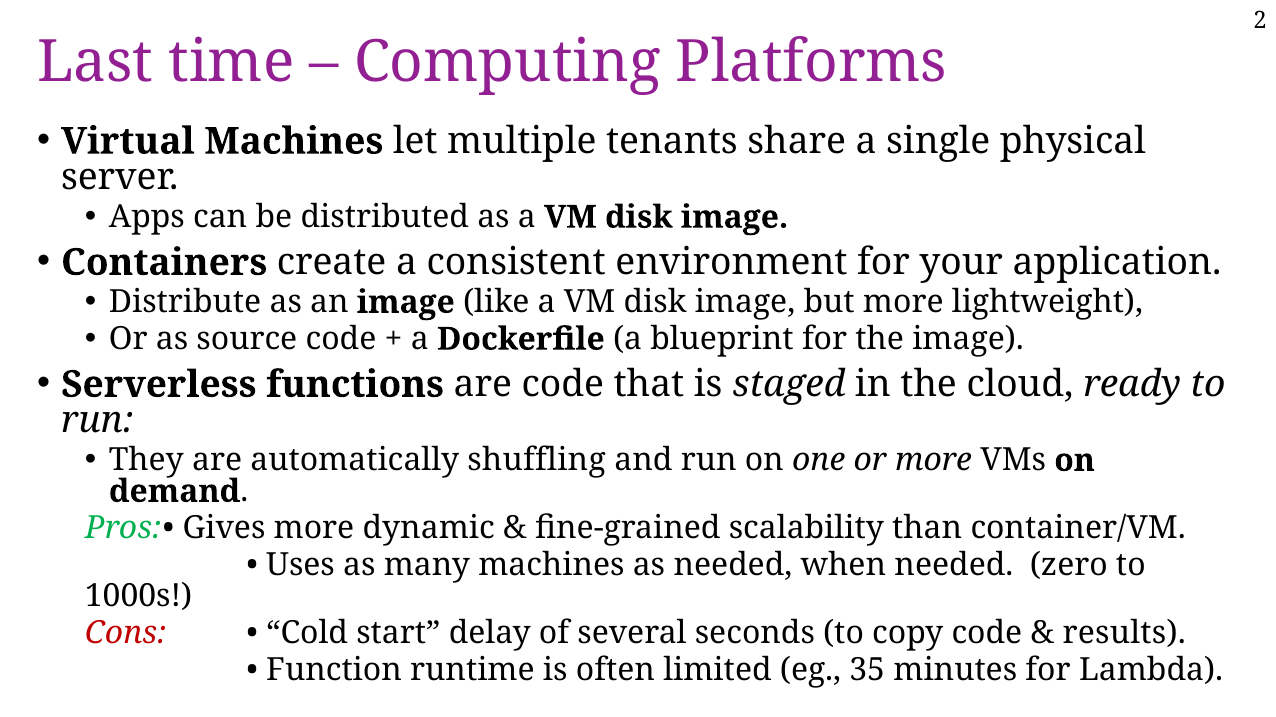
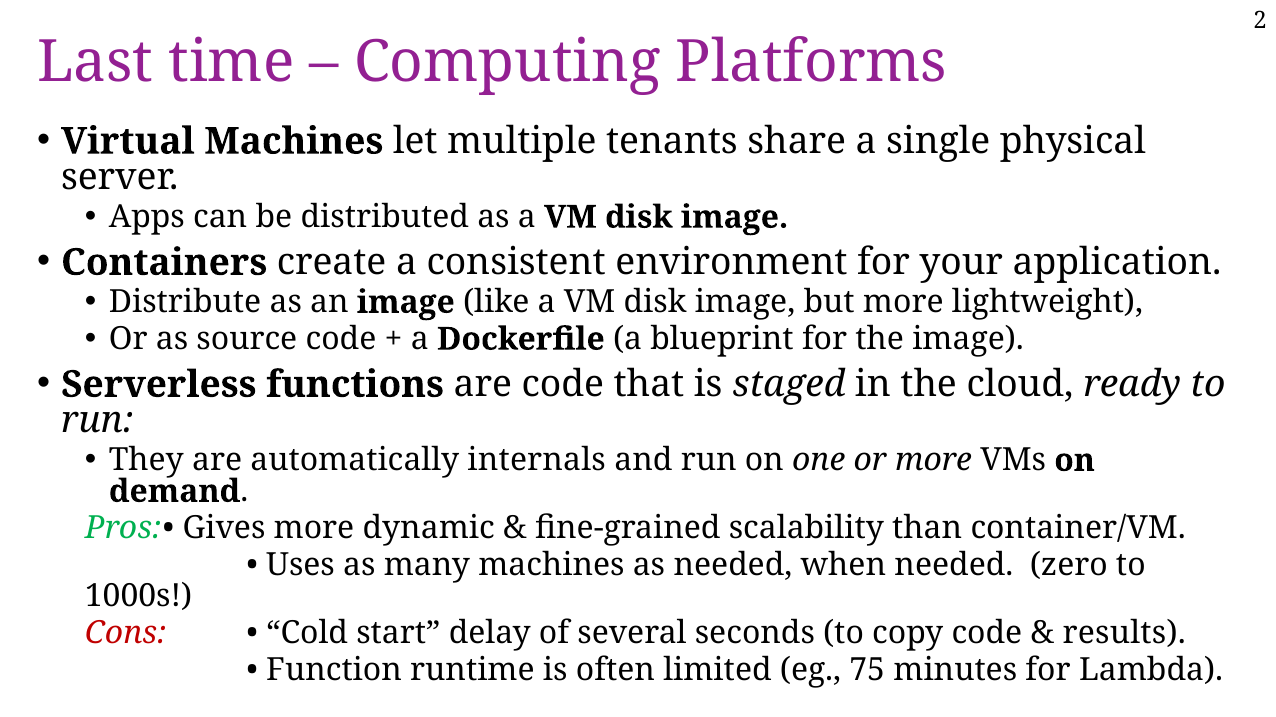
shuffling: shuffling -> internals (537, 461)
35: 35 -> 75 (867, 671)
